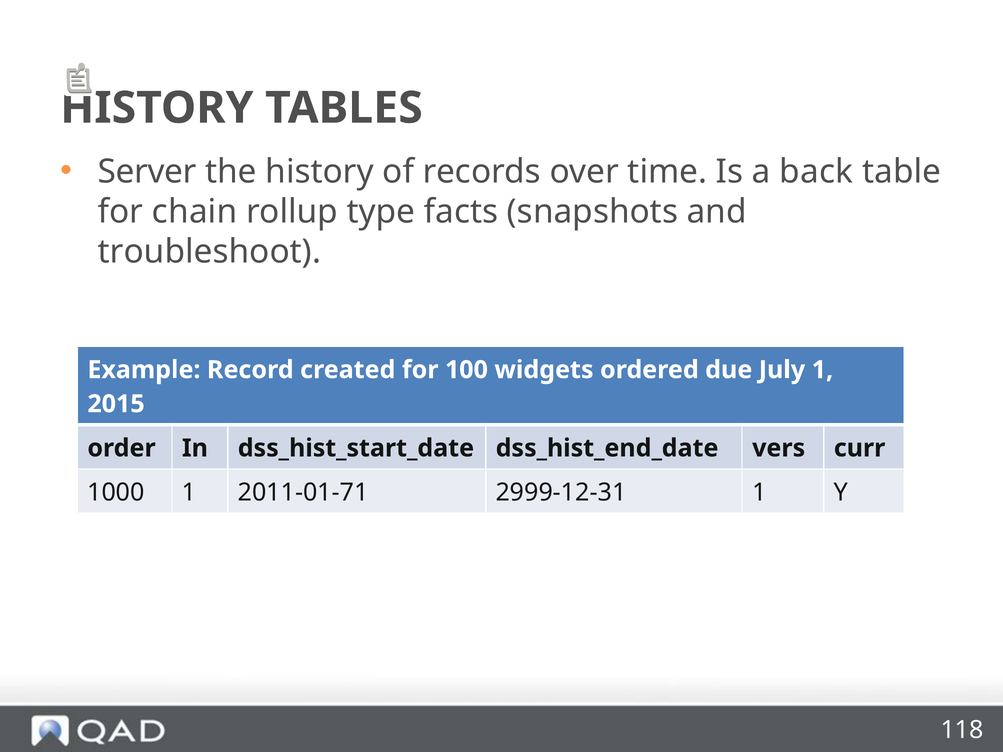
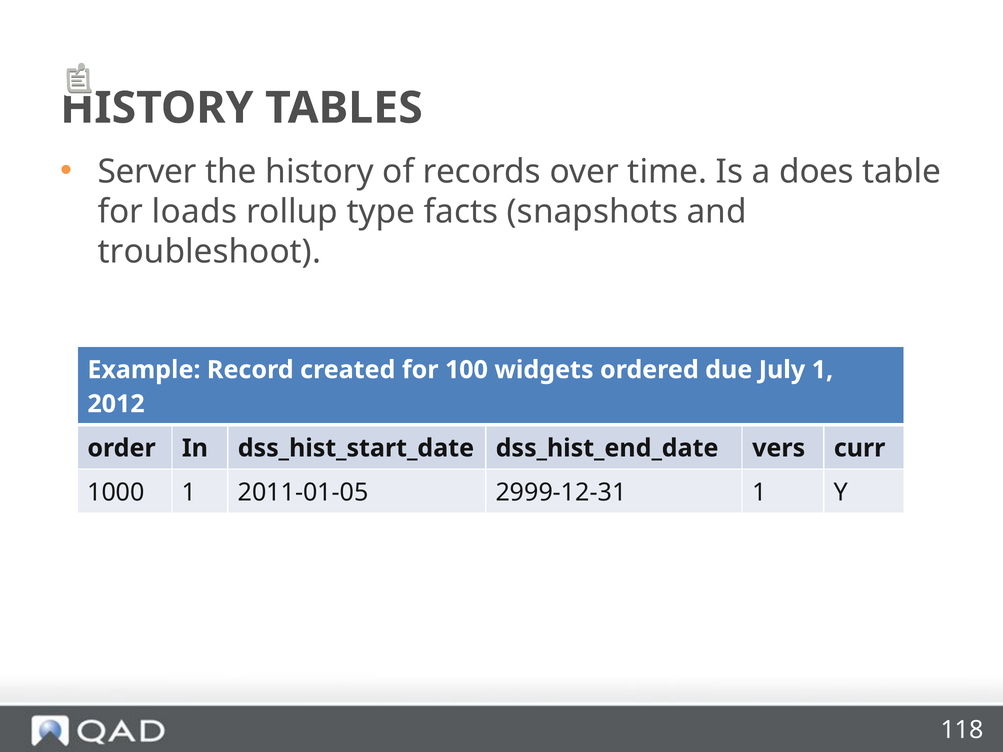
back: back -> does (817, 172)
chain: chain -> loads (195, 212)
2015: 2015 -> 2012 (116, 404)
2011-01-71: 2011-01-71 -> 2011-01-05 (303, 492)
